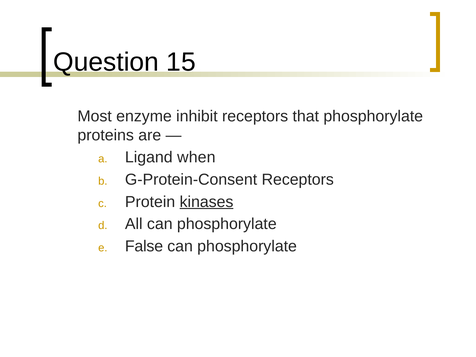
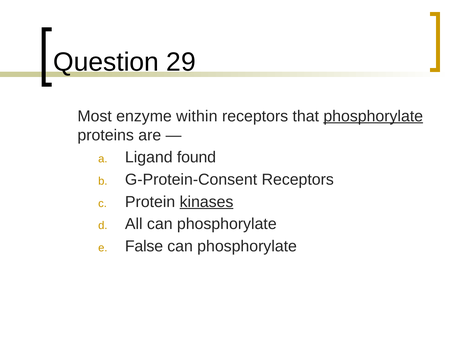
15: 15 -> 29 (181, 62)
inhibit: inhibit -> within (197, 116)
phosphorylate underline: none -> present (373, 116)
when: when -> found (197, 157)
